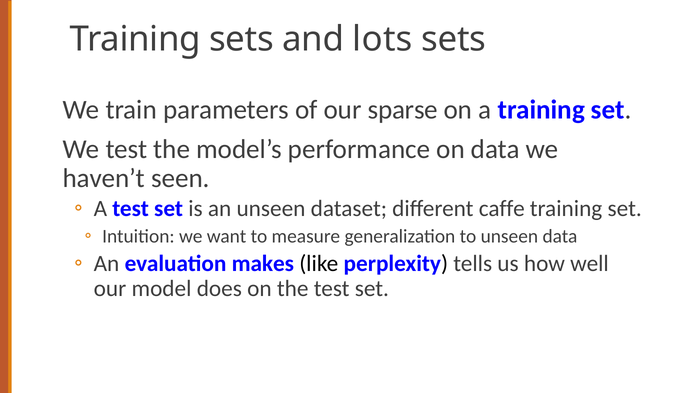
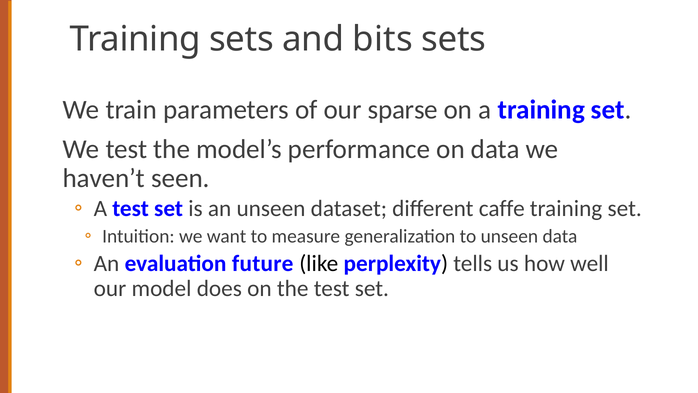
lots: lots -> bits (383, 39)
makes: makes -> future (263, 263)
